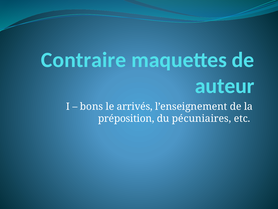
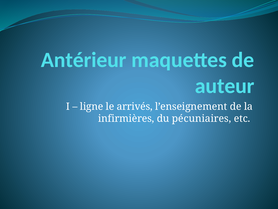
Contraire: Contraire -> Antérieur (84, 60)
bons: bons -> ligne (92, 106)
préposition: préposition -> infirmières (126, 118)
